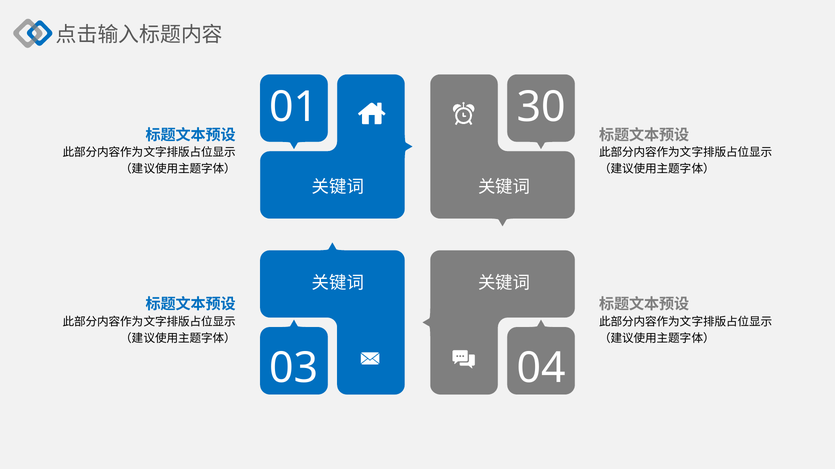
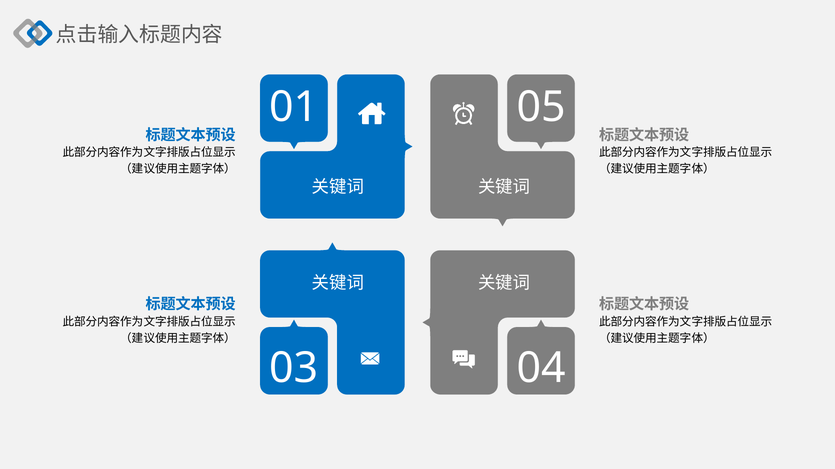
30: 30 -> 05 (541, 107)
